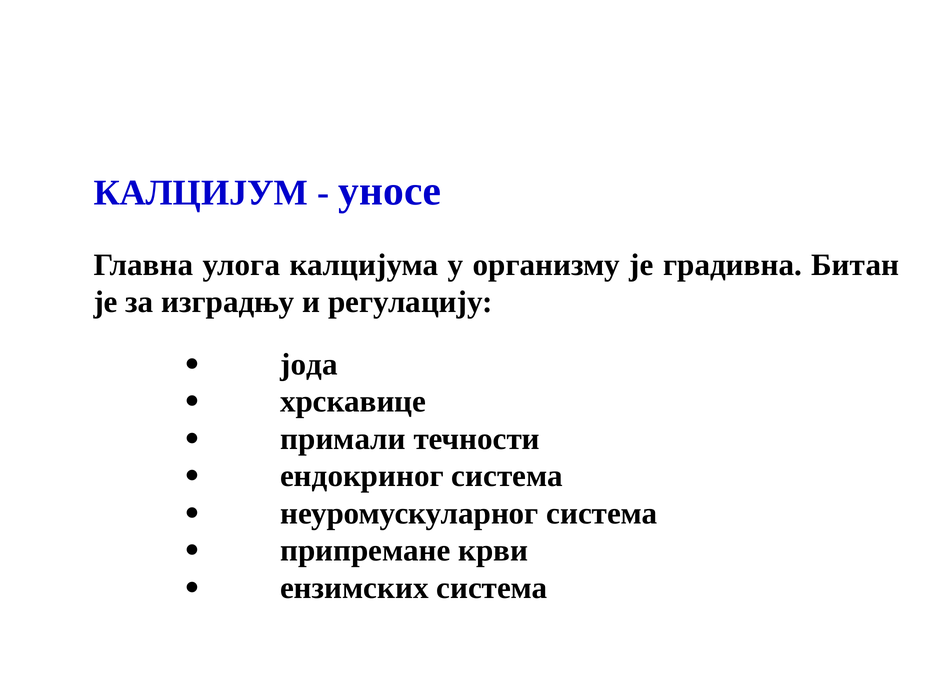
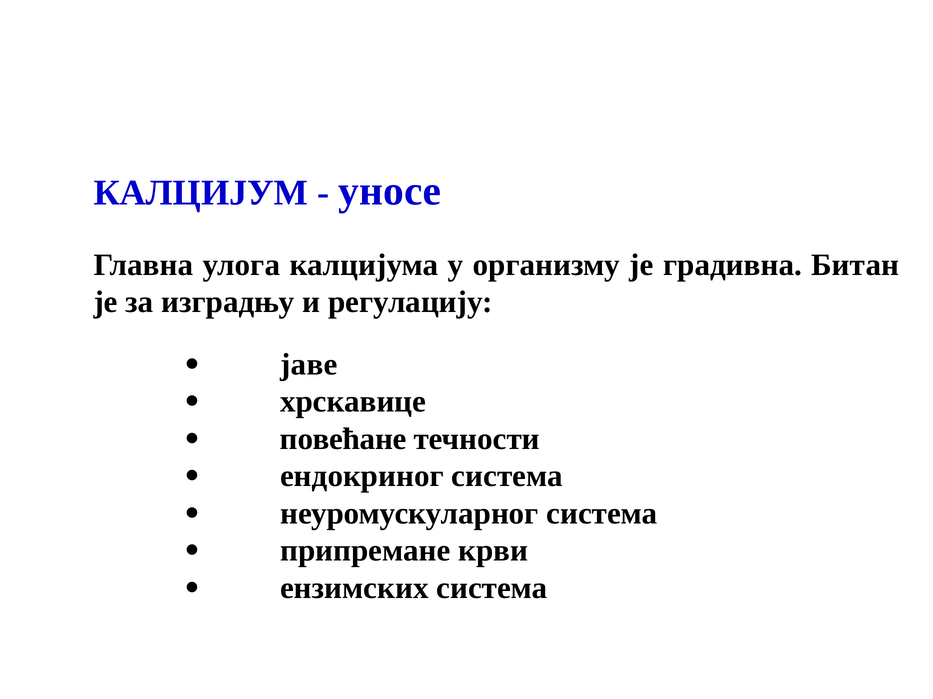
јода: јода -> јаве (309, 365)
примали: примали -> повећане (343, 439)
